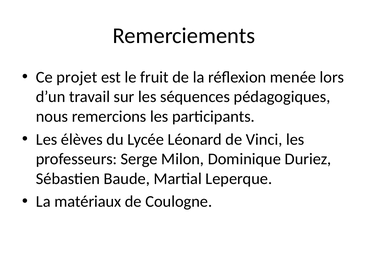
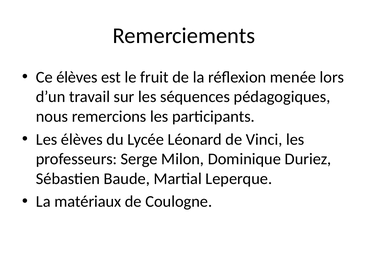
Ce projet: projet -> élèves (77, 77)
